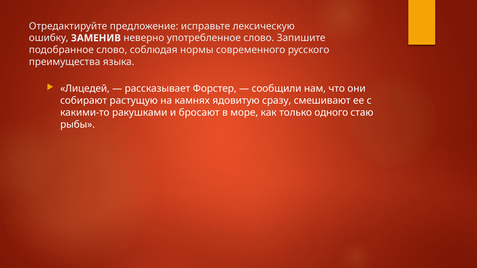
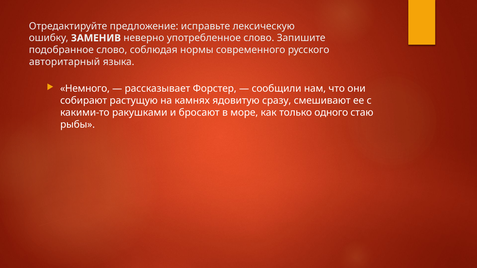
преимущества: преимущества -> авторитарный (65, 62)
Лицедей: Лицедей -> Немного (85, 89)
